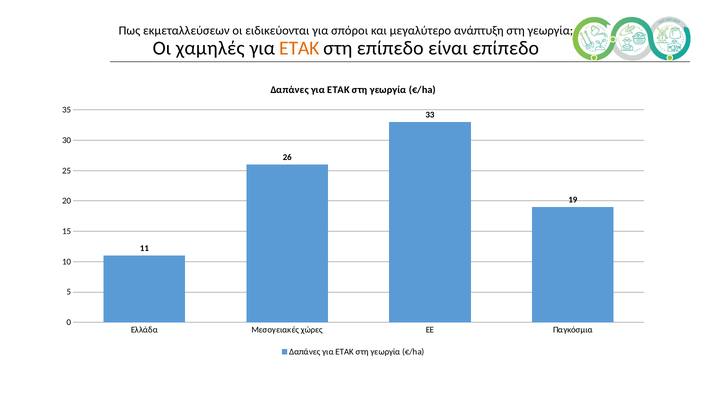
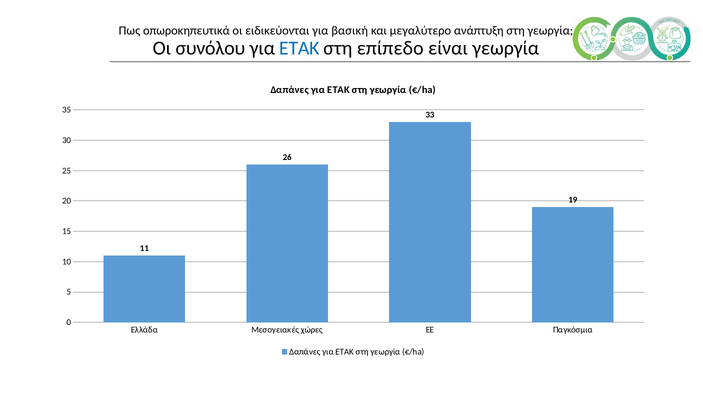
εκμεταλλεύσεων: εκμεταλλεύσεων -> οπωροκηπευτικά (186, 31)
σπόροι: σπόροι -> βασική (350, 31)
χαμηλές: χαμηλές -> συνόλου (210, 48)
ΕΤΑΚ colour: orange -> blue (299, 48)
είναι επίπεδο: επίπεδο -> γεωργία (506, 48)
